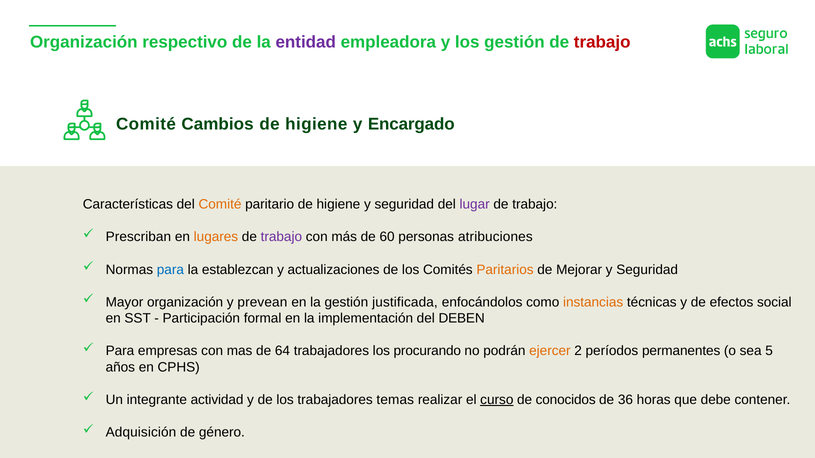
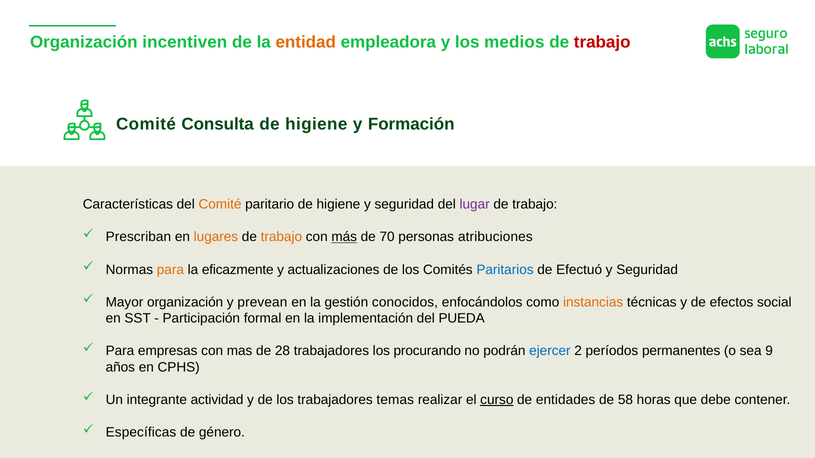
respectivo: respectivo -> incentiven (185, 42)
entidad colour: purple -> orange (306, 42)
los gestión: gestión -> medios (514, 42)
Cambios: Cambios -> Consulta (218, 124)
Encargado: Encargado -> Formación (411, 124)
trabajo colour: purple -> orange (281, 237)
más underline: none -> present (344, 237)
60: 60 -> 70 (387, 237)
para colour: blue -> orange (170, 270)
establezcan: establezcan -> eficazmente (238, 270)
Paritarios colour: orange -> blue (505, 270)
Mejorar: Mejorar -> Efectuó (579, 270)
justificada: justificada -> conocidos (405, 302)
DEBEN: DEBEN -> PUEDA (462, 319)
de 64: 64 -> 28 (282, 351)
ejercer colour: orange -> blue (550, 351)
5: 5 -> 9 (769, 351)
conocidos: conocidos -> entidades (566, 400)
36: 36 -> 58 (625, 400)
Adquisición: Adquisición -> Específicas (141, 433)
